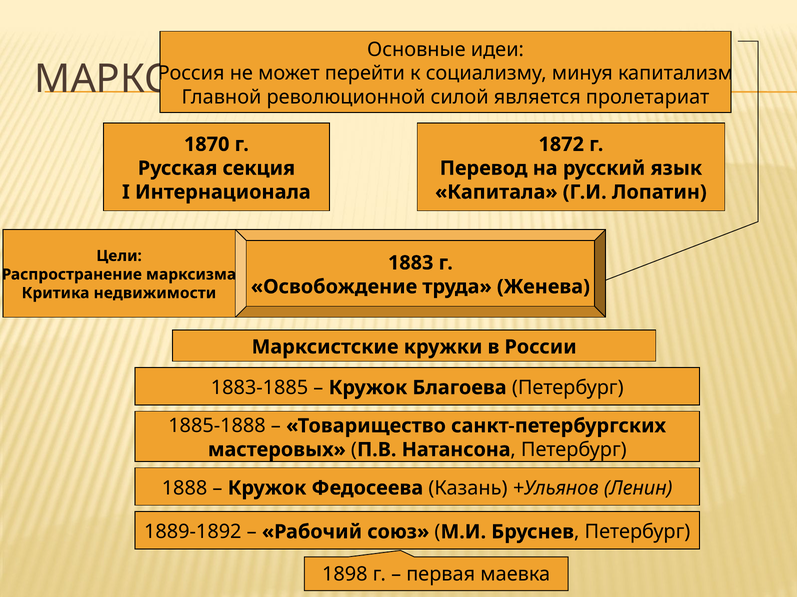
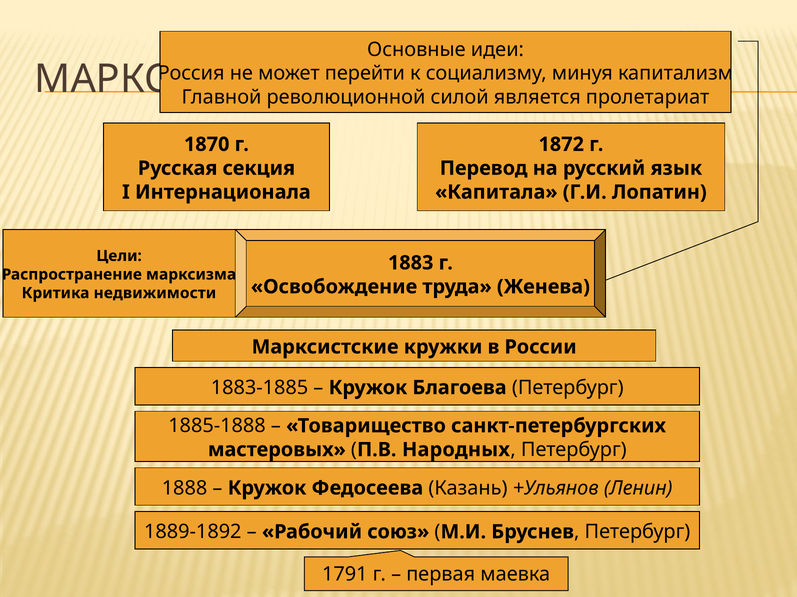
Натансона: Натансона -> Народных (456, 450)
1898: 1898 -> 1791 (345, 575)
